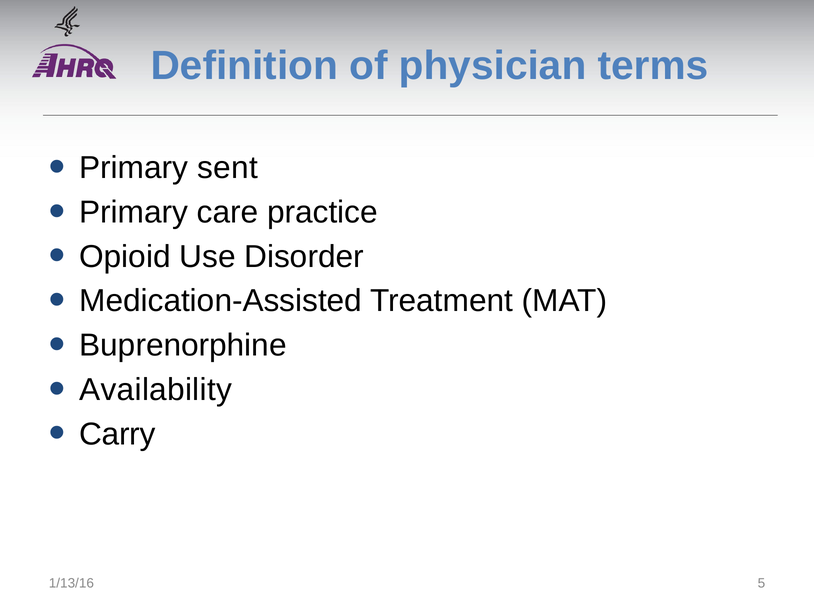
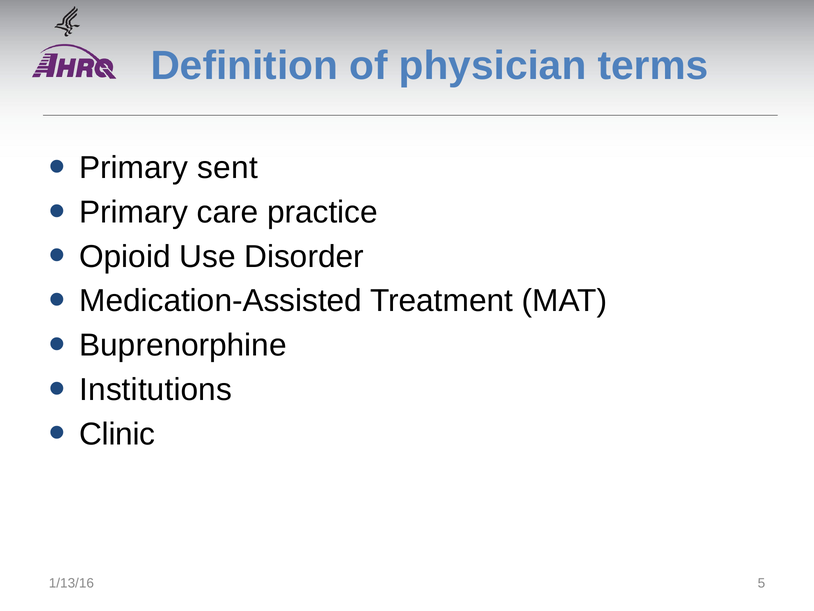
Availability: Availability -> Institutions (156, 390)
Carry: Carry -> Clinic (117, 434)
